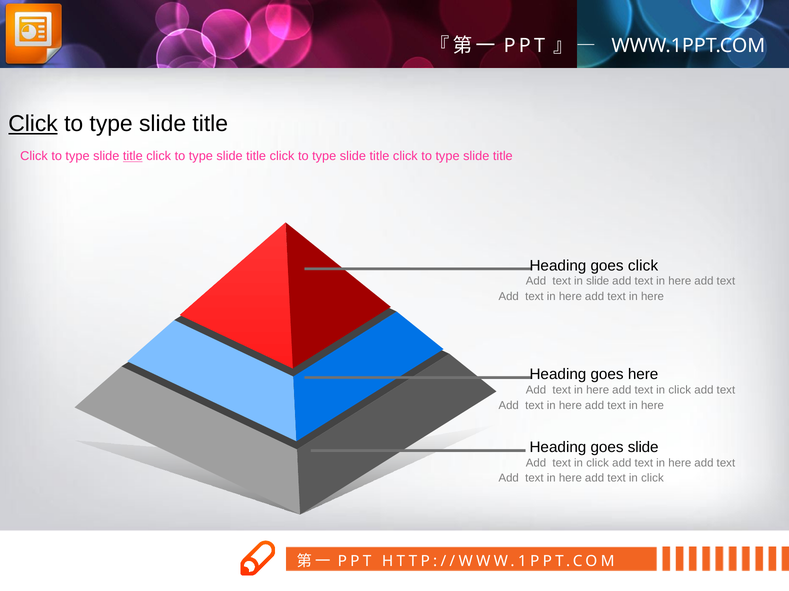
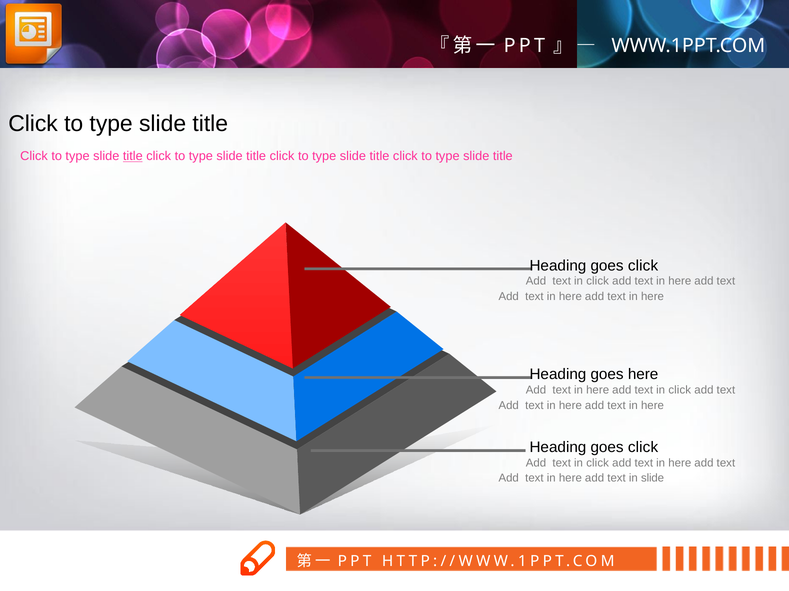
Click underline: present -> none (33, 124)
slide: slide -> click (598, 282)
slide: slide -> click (643, 448)
click: click -> slide (653, 479)
